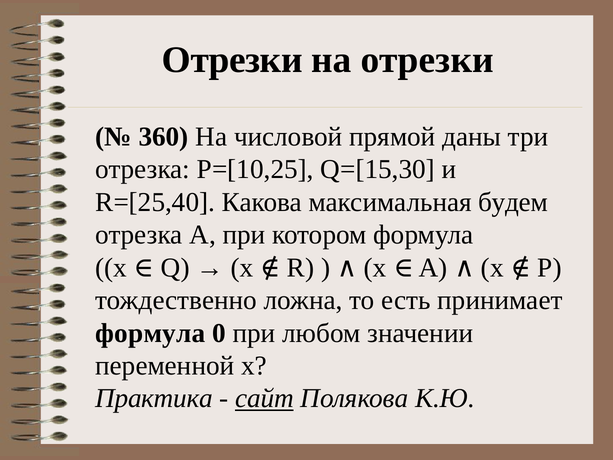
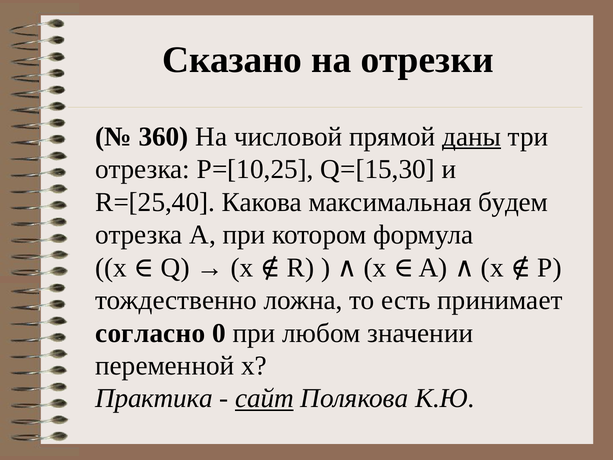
Отрезки: Отрезки -> Сказано (232, 60)
даны underline: none -> present (472, 137)
формула: формула -> согласно (150, 333)
